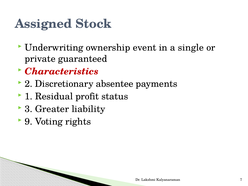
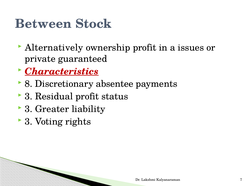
Assigned: Assigned -> Between (43, 24)
Underwriting: Underwriting -> Alternatively (54, 48)
ownership event: event -> profit (145, 48)
single: single -> issues (191, 48)
Characteristics underline: none -> present (62, 71)
2: 2 -> 8 (29, 84)
1: 1 -> 3 (29, 96)
9: 9 -> 3 (29, 122)
